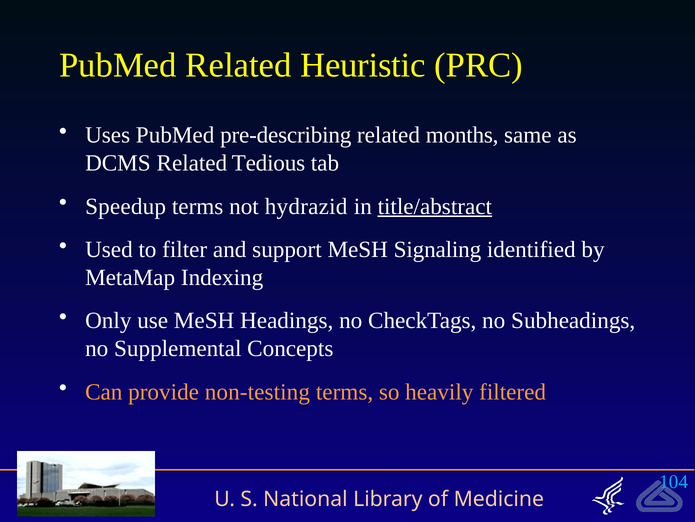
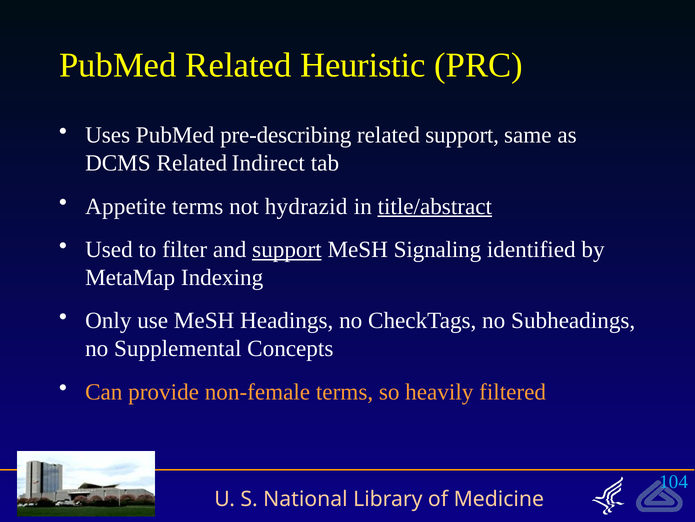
related months: months -> support (462, 135)
Tedious: Tedious -> Indirect (268, 163)
Speedup: Speedup -> Appetite (126, 206)
support underline: none -> present (287, 249)
non-testing: non-testing -> non-female (257, 391)
